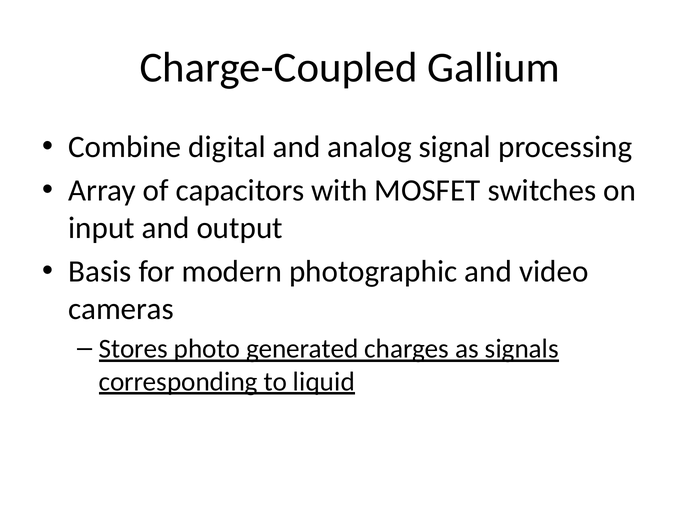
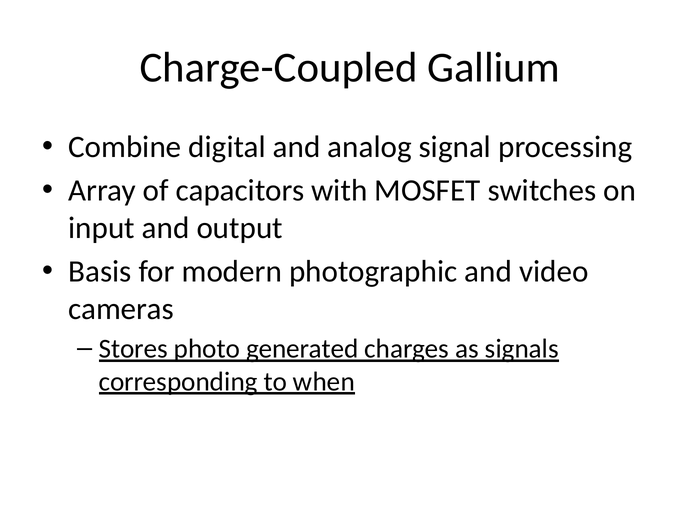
liquid: liquid -> when (324, 382)
